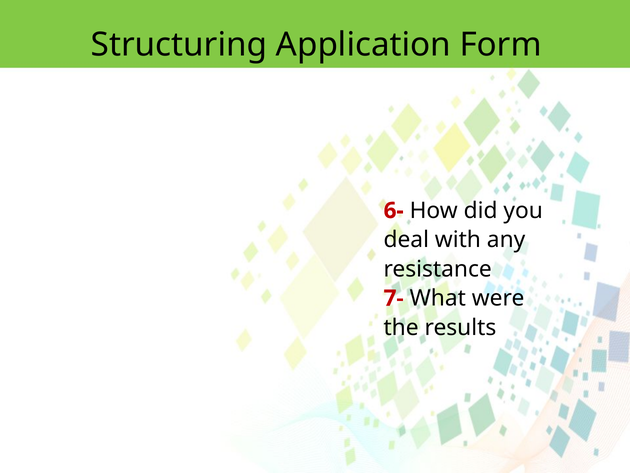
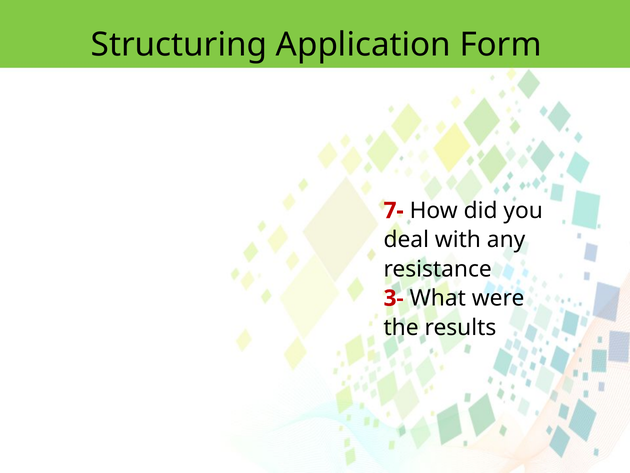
6-: 6- -> 7- (394, 210)
7-: 7- -> 3- (394, 298)
